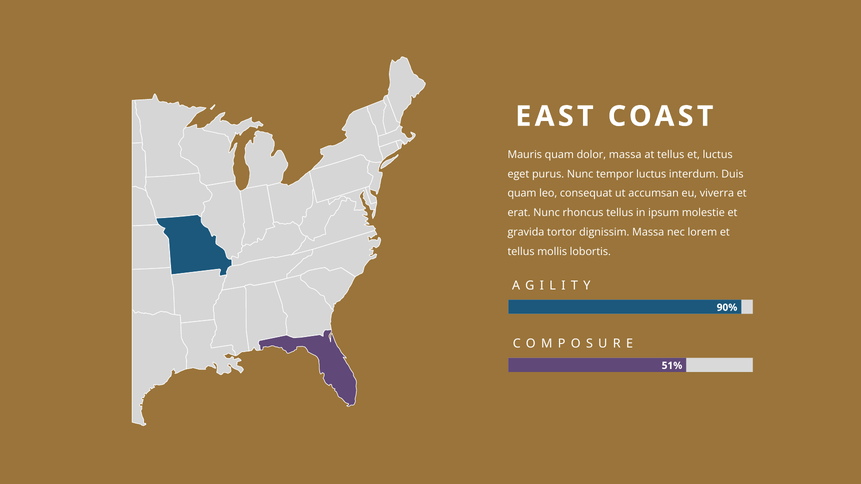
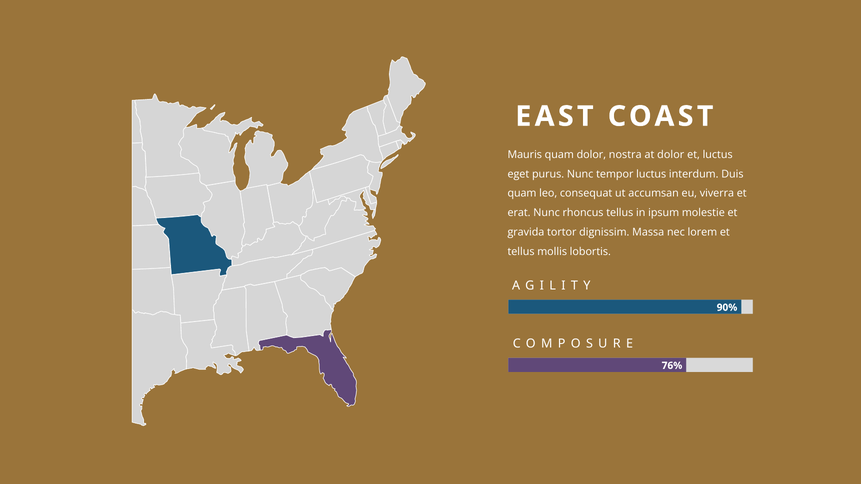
dolor massa: massa -> nostra (625, 155)
at tellus: tellus -> dolor (671, 155)
51%: 51% -> 76% (672, 366)
